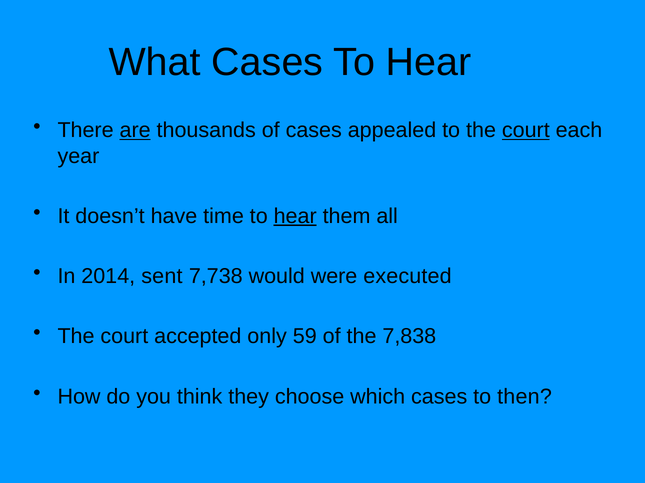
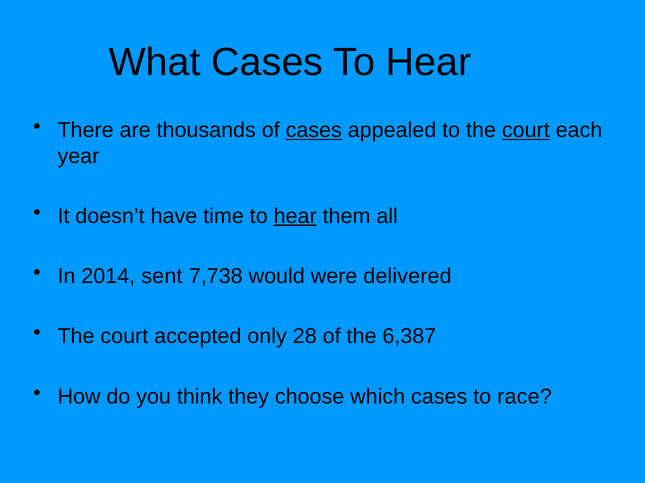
are underline: present -> none (135, 131)
cases underline: none -> present (314, 131)
executed: executed -> delivered (407, 277)
59: 59 -> 28 (305, 337)
7,838: 7,838 -> 6,387 (409, 337)
then: then -> race (525, 397)
